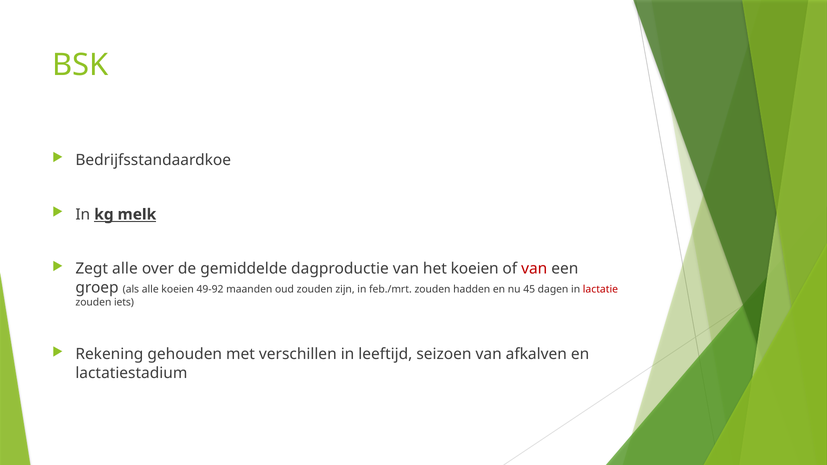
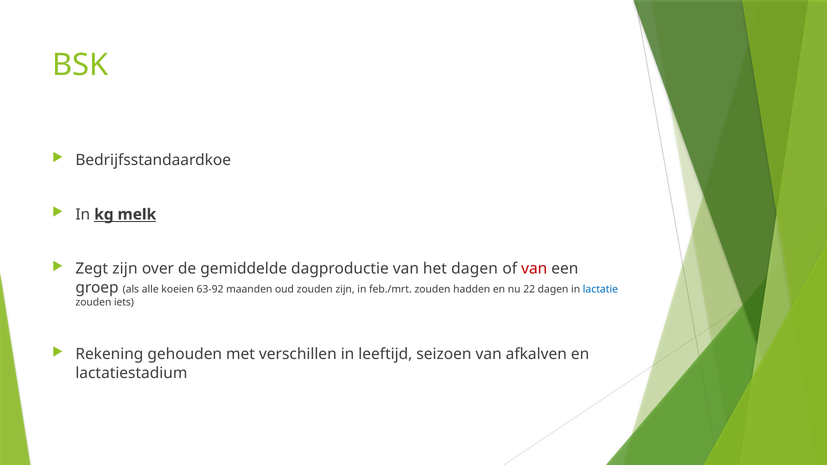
Zegt alle: alle -> zijn (125, 269)
het koeien: koeien -> dagen (475, 269)
49-92: 49-92 -> 63-92 (210, 289)
45: 45 -> 22 (529, 289)
lactatie colour: red -> blue (600, 289)
